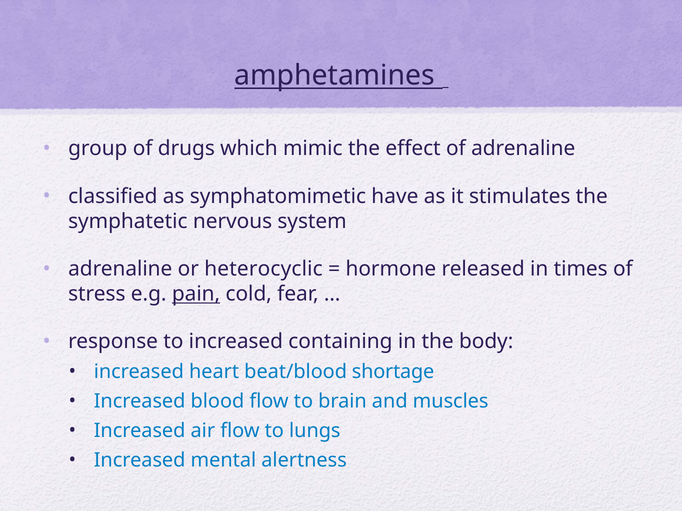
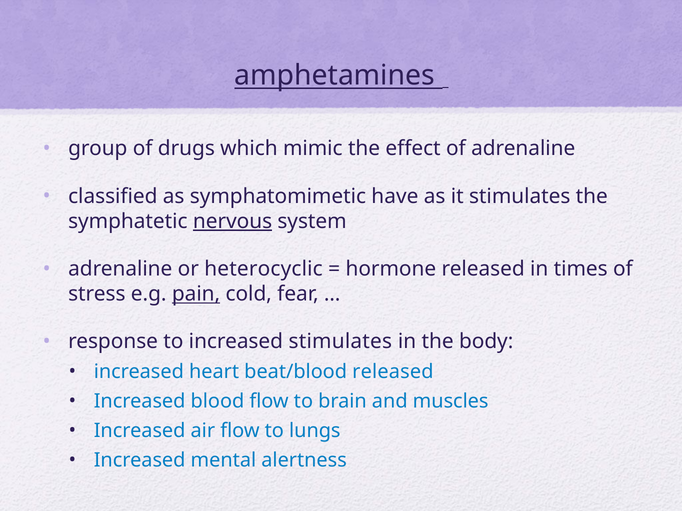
nervous underline: none -> present (233, 221)
increased containing: containing -> stimulates (340, 342)
beat/blood shortage: shortage -> released (393, 372)
